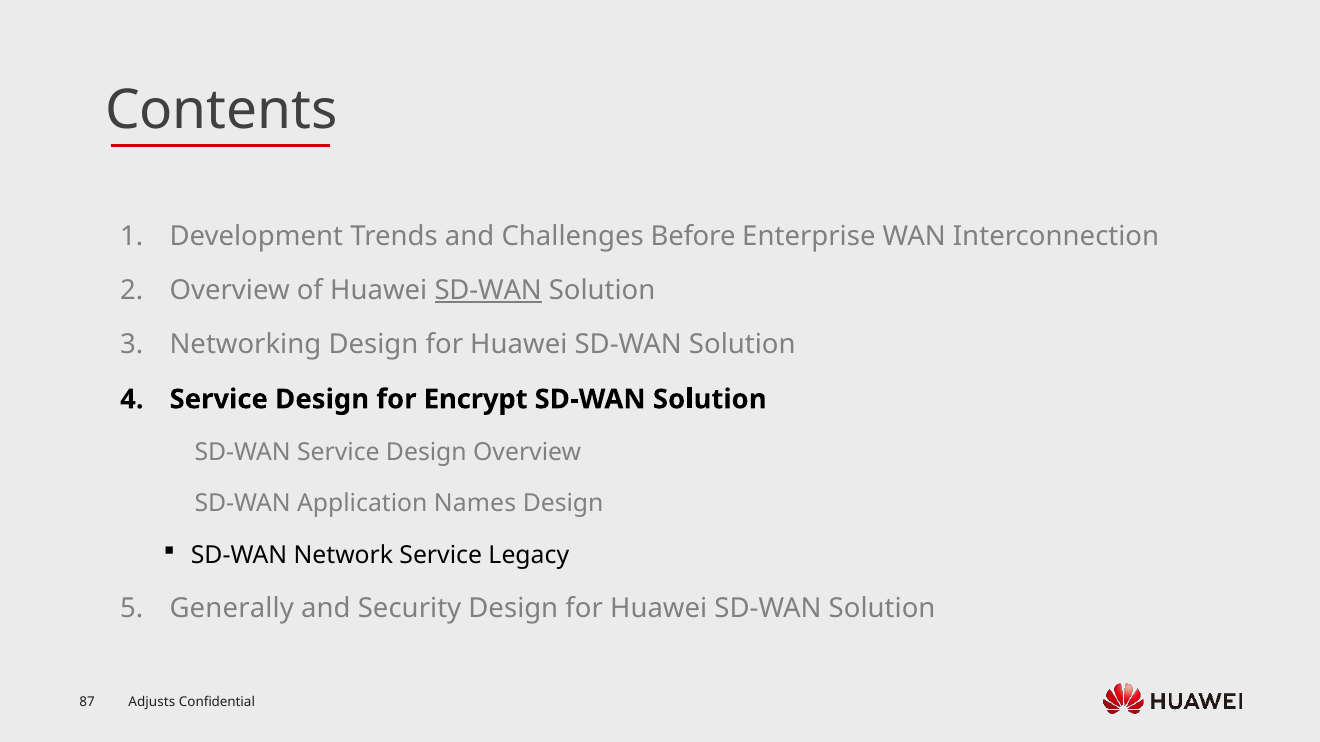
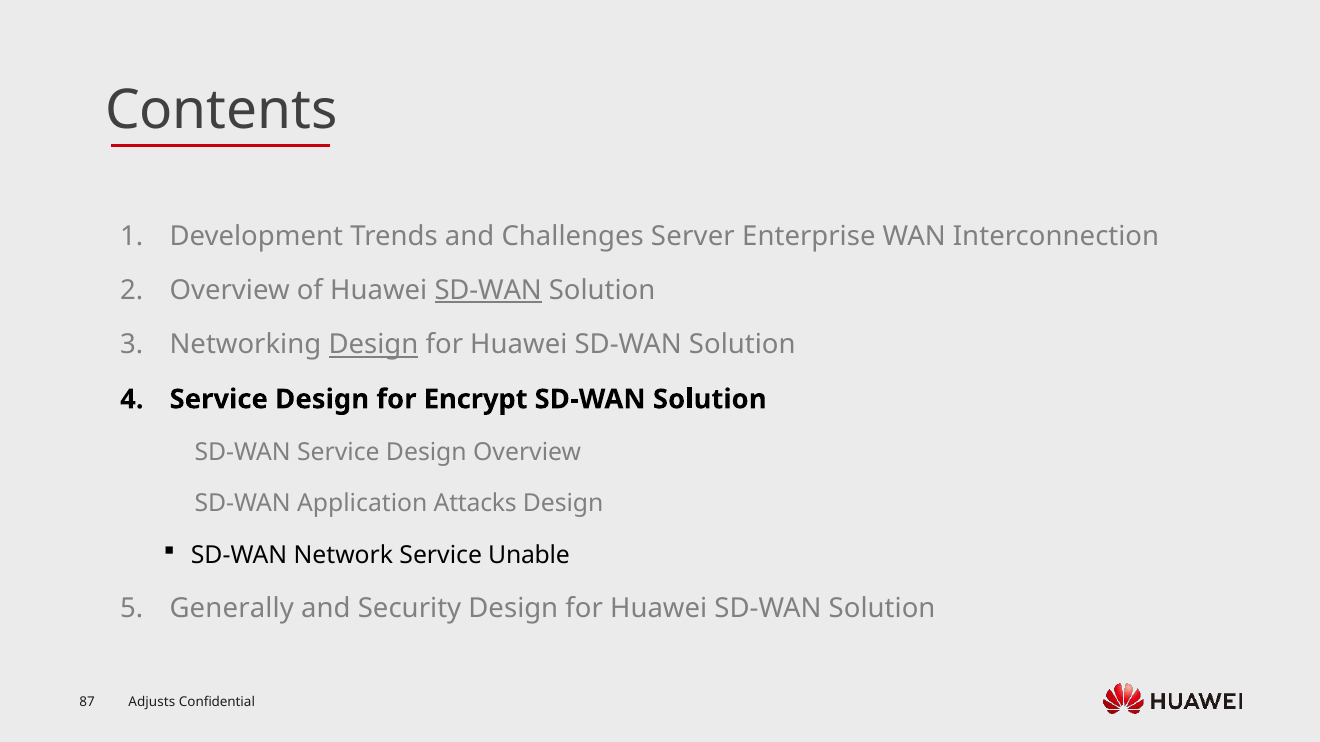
Before: Before -> Server (693, 236)
Design underline: none -> present (374, 345)
Names: Names -> Attacks (475, 504)
Legacy: Legacy -> Unable (529, 555)
